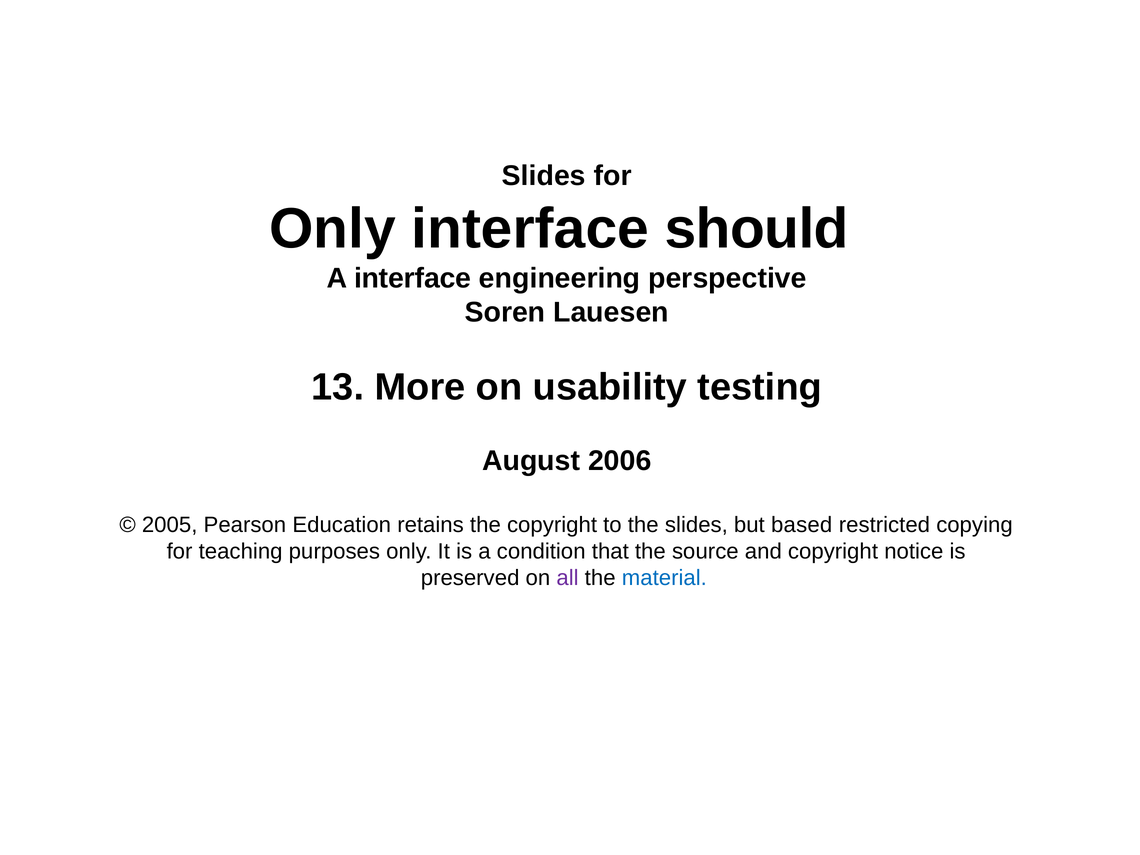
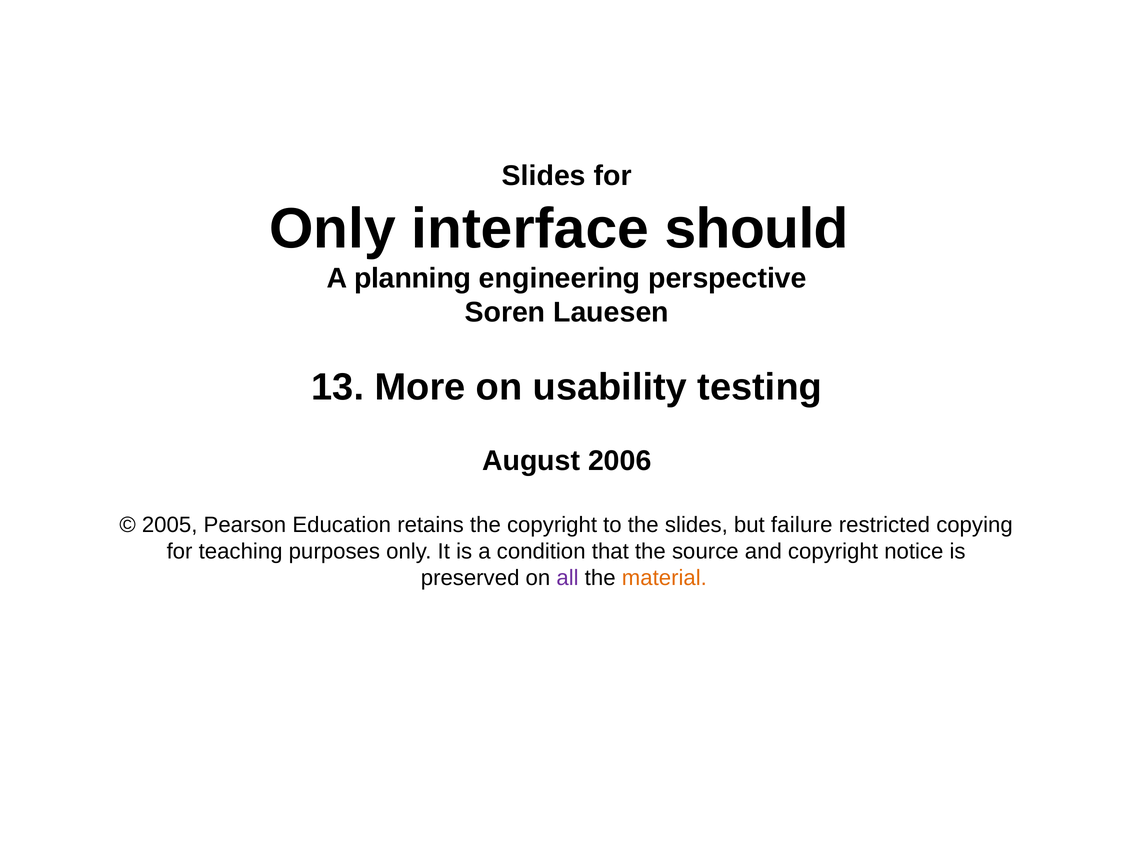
A interface: interface -> planning (413, 278)
based: based -> failure (802, 525)
material colour: blue -> orange (664, 578)
